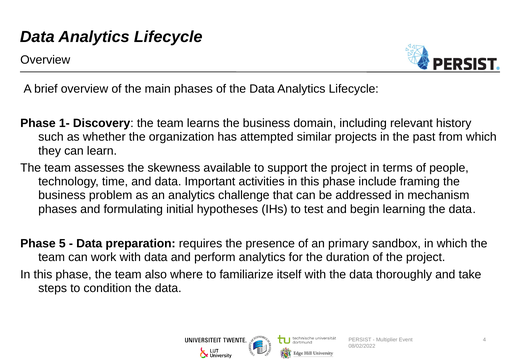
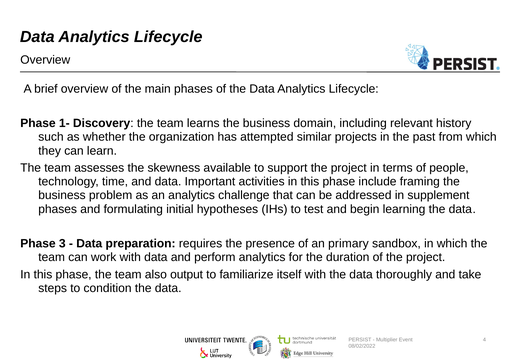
mechanism: mechanism -> supplement (438, 195)
5: 5 -> 3 (62, 244)
where: where -> output (187, 275)
